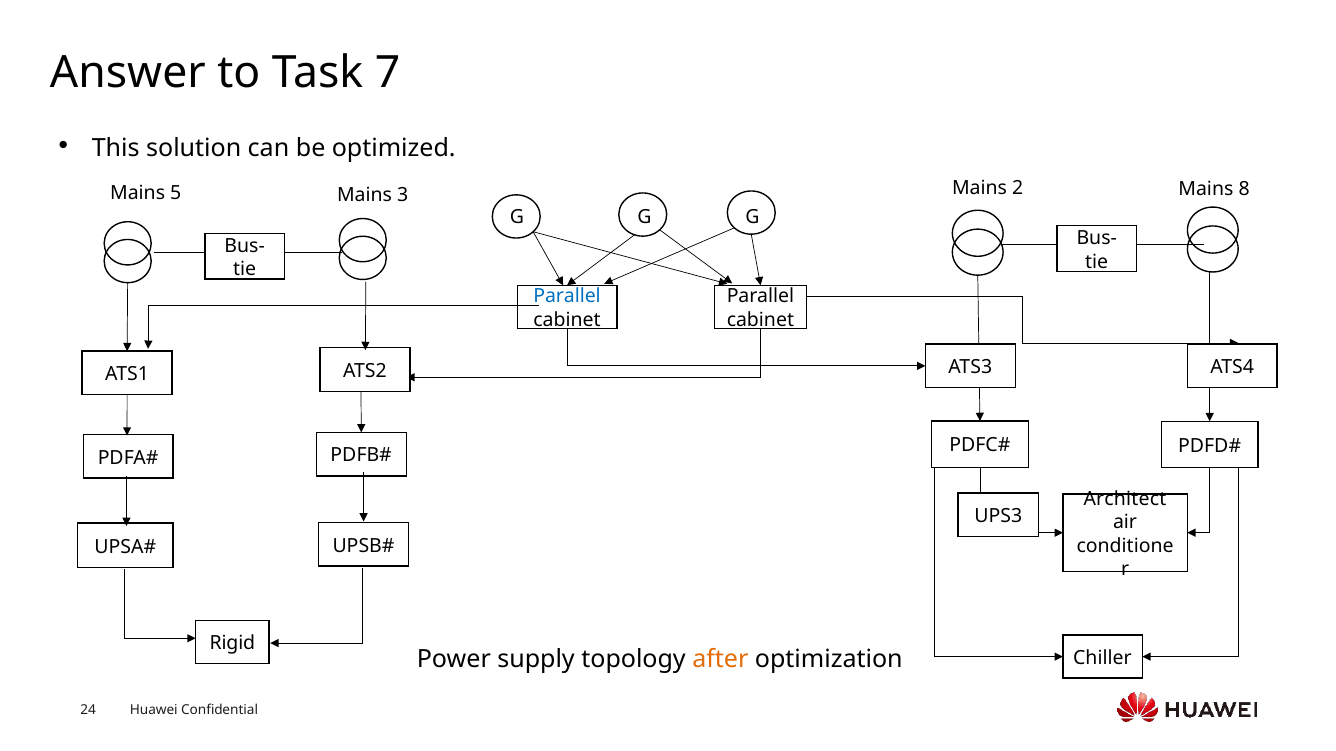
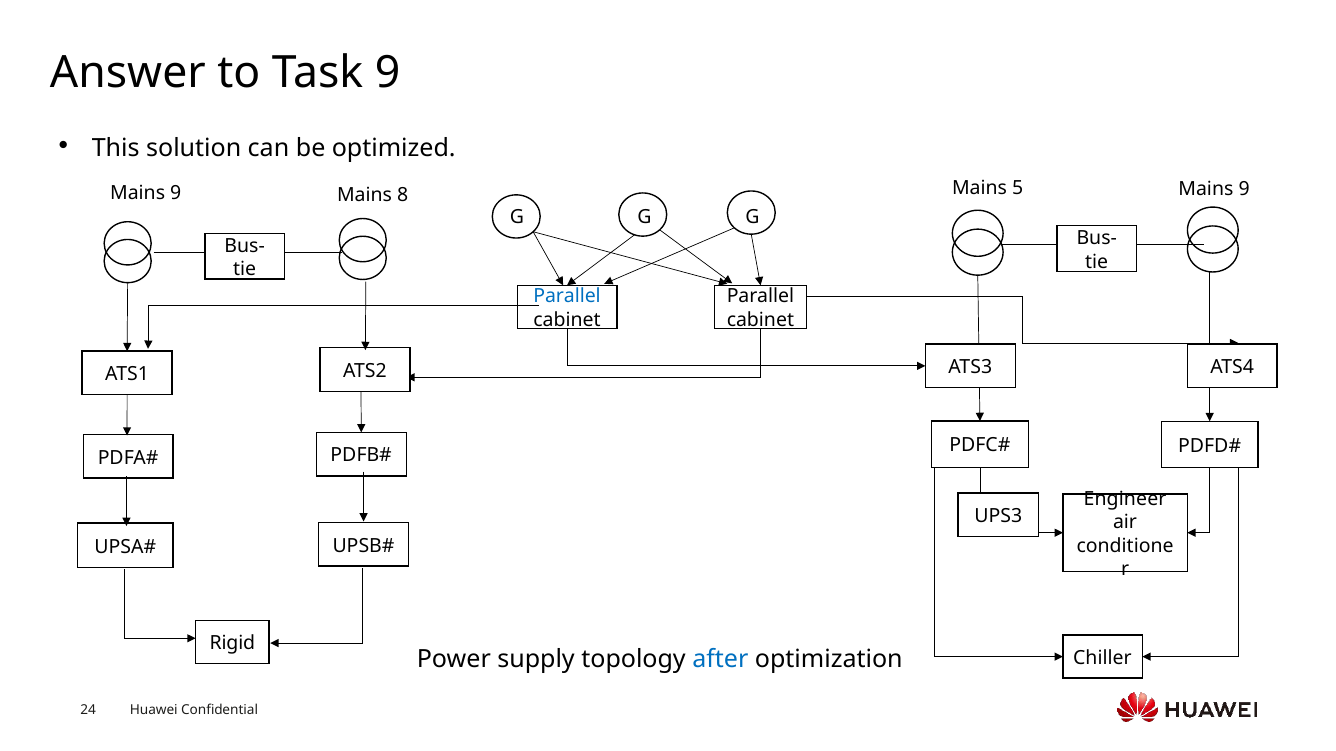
Task 7: 7 -> 9 (388, 73)
8: 8 -> 9 (1244, 190)
5: 5 -> 9 (176, 194)
2: 2 -> 5 (1018, 189)
3: 3 -> 8 (403, 195)
Architect: Architect -> Engineer (1125, 499)
after colour: orange -> blue (720, 660)
